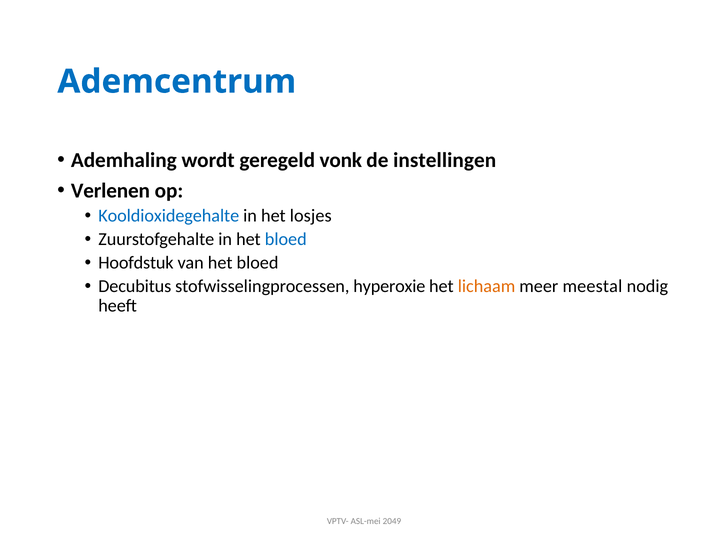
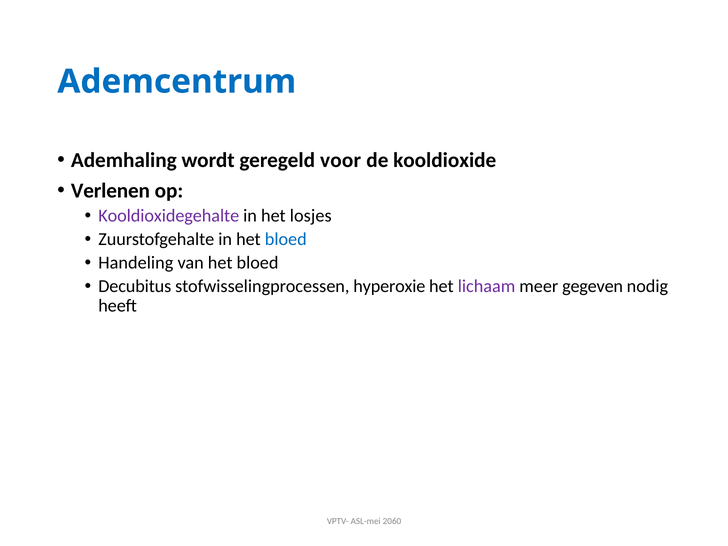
vonk: vonk -> voor (341, 160)
instellingen: instellingen -> kooldioxide (445, 160)
Kooldioxidegehalte colour: blue -> purple (169, 216)
Hoofdstuk: Hoofdstuk -> Handeling (136, 263)
lichaam colour: orange -> purple (487, 286)
meestal: meestal -> gegeven (593, 286)
2049: 2049 -> 2060 (392, 521)
